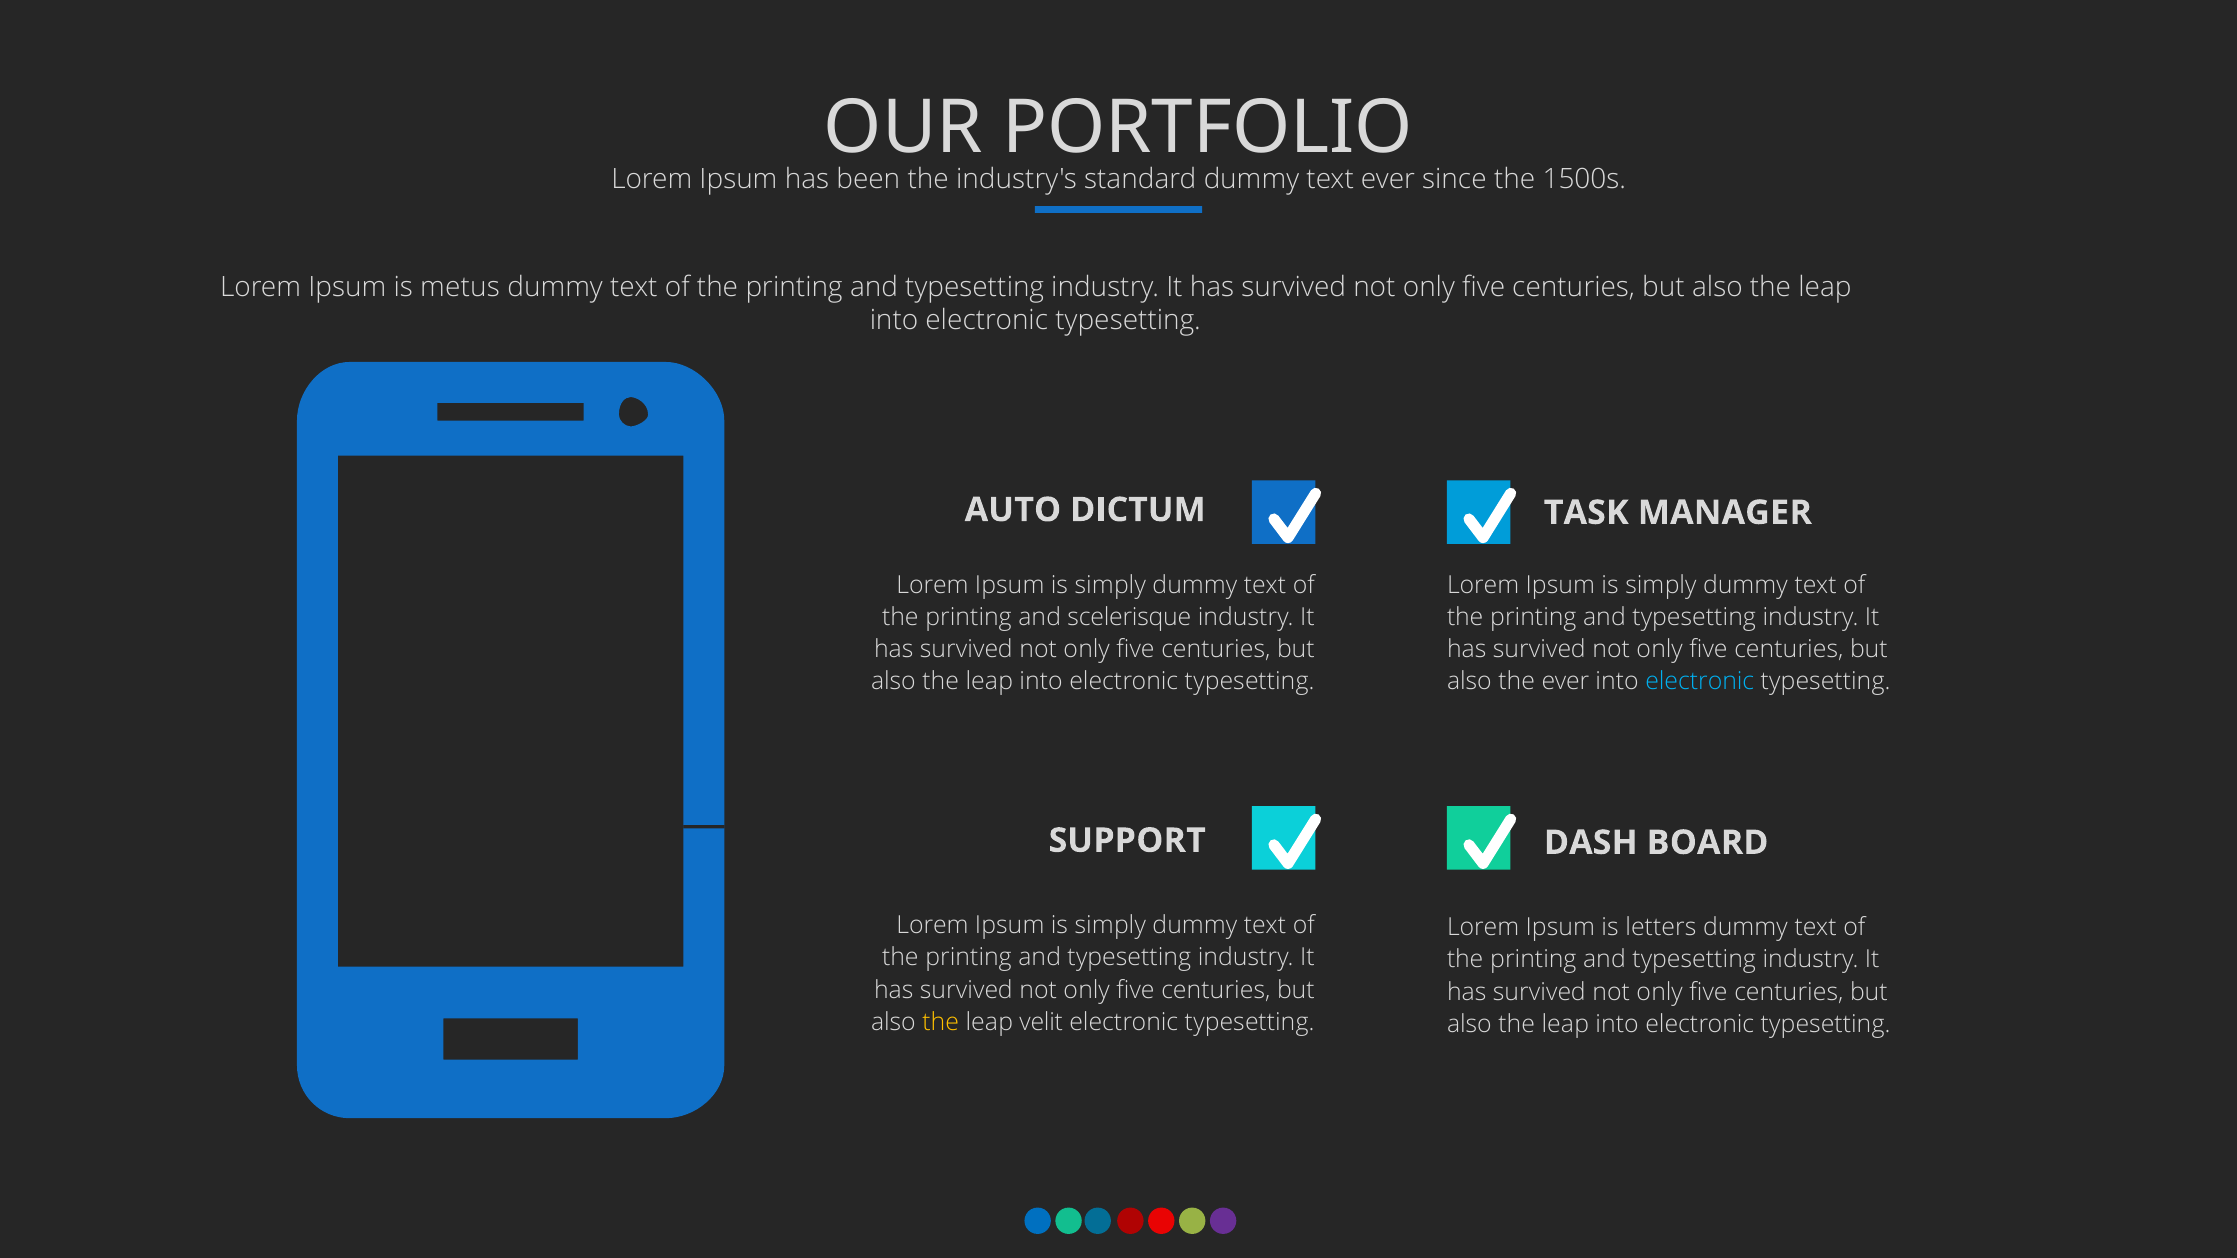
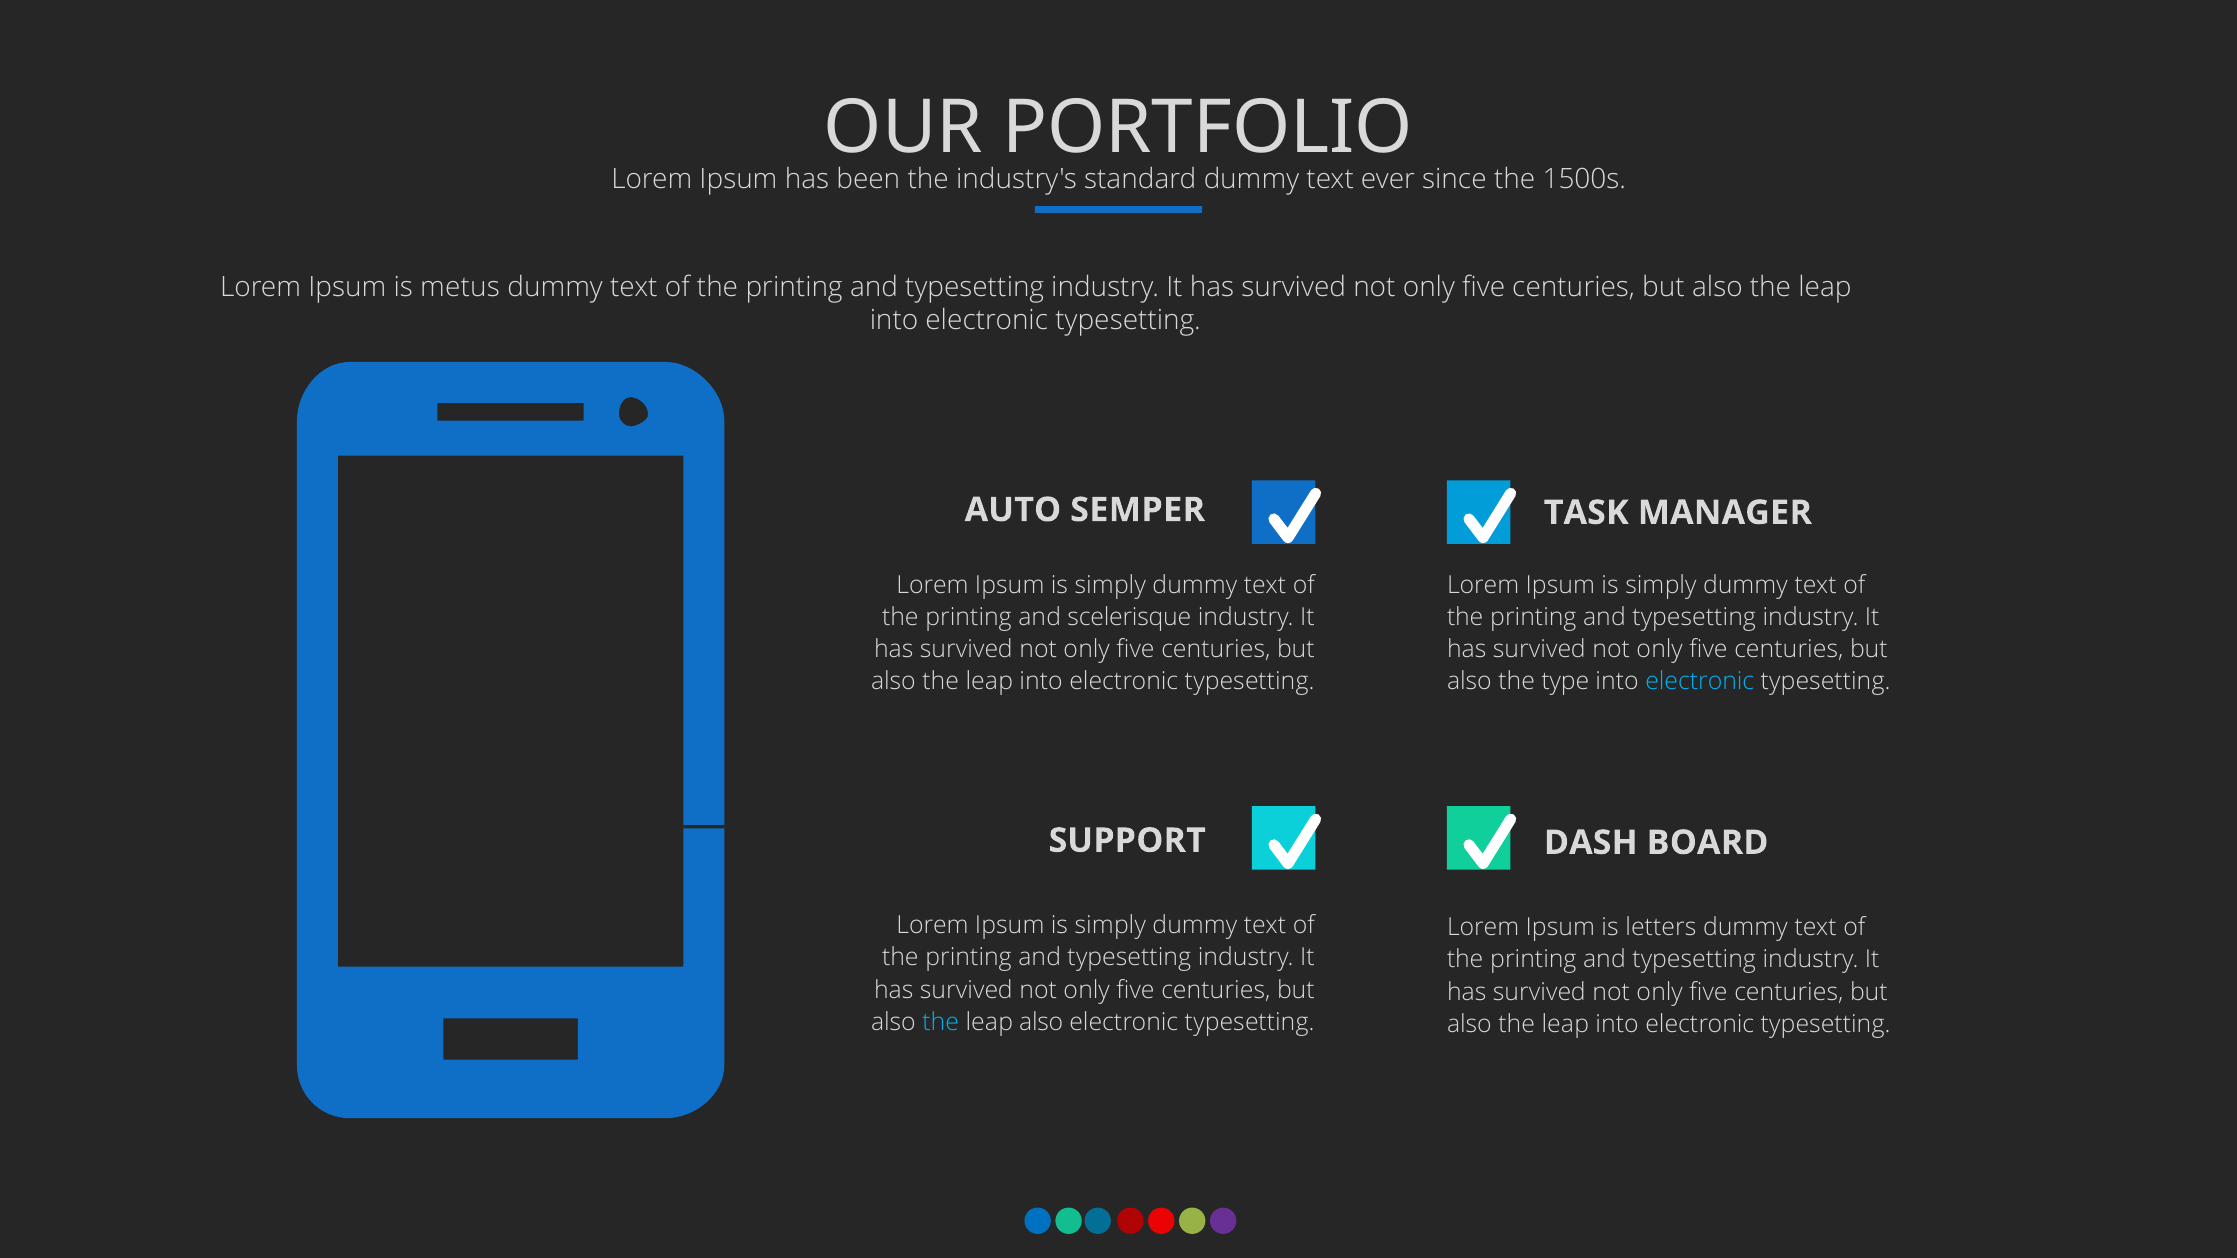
DICTUM: DICTUM -> SEMPER (1138, 510)
the ever: ever -> type (1565, 682)
the colour: yellow -> light blue (941, 1022)
leap velit: velit -> also (1041, 1022)
